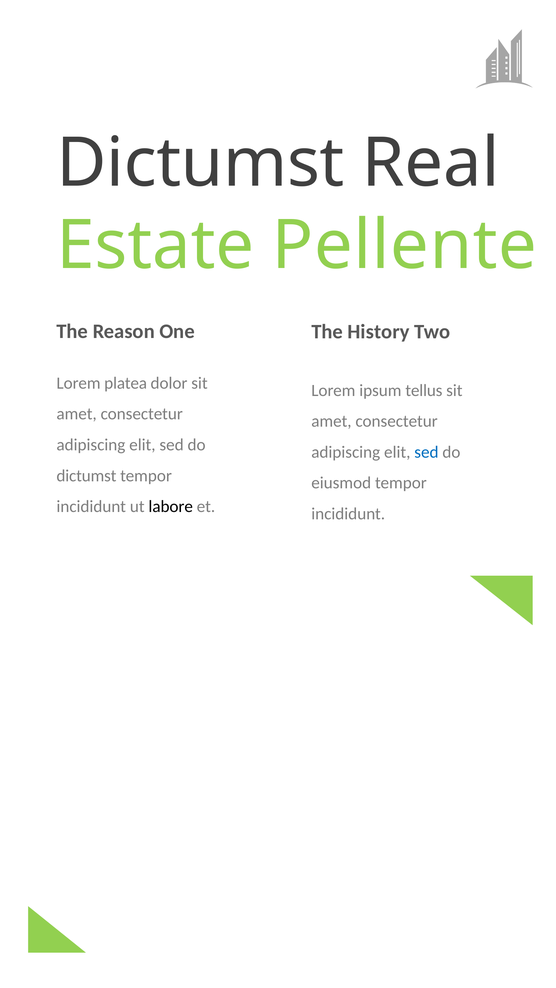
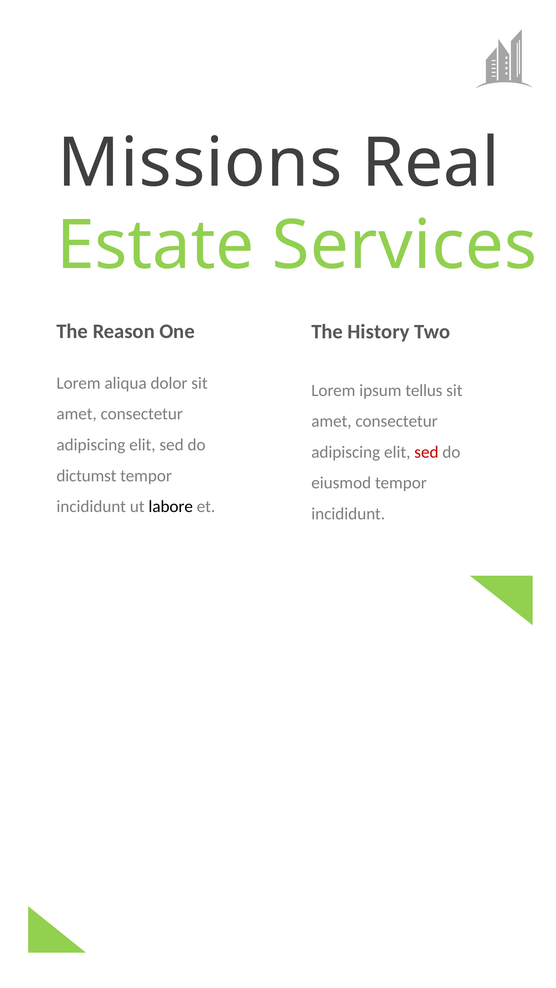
Dictumst: Dictumst -> Missions (200, 163)
Pellente: Pellente -> Services (405, 245)
platea: platea -> aliqua (126, 383)
sed colour: blue -> red (426, 452)
